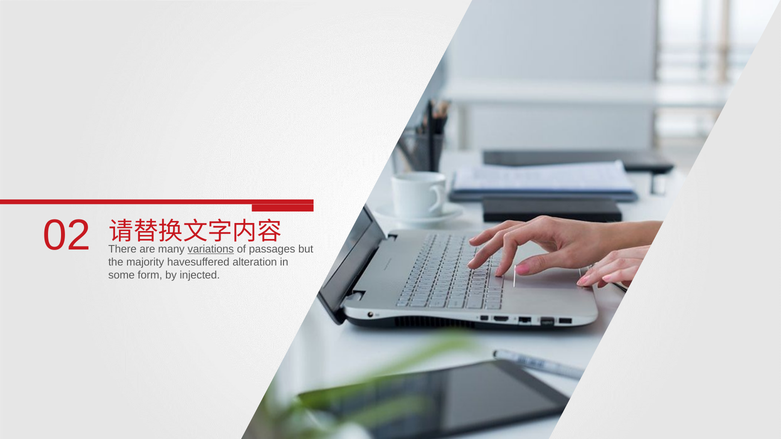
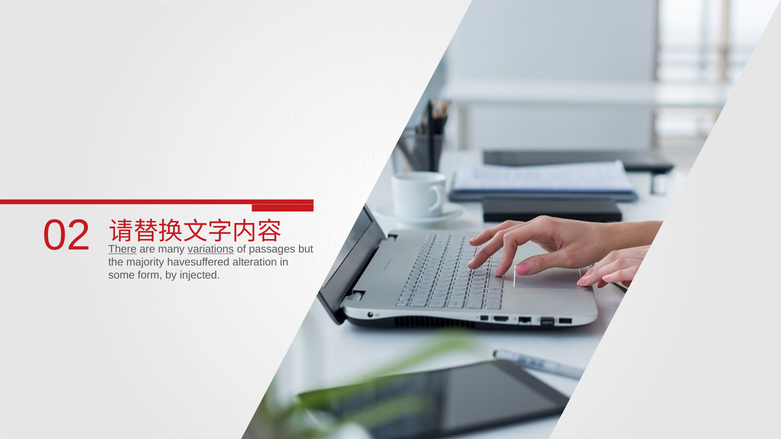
There underline: none -> present (122, 249)
